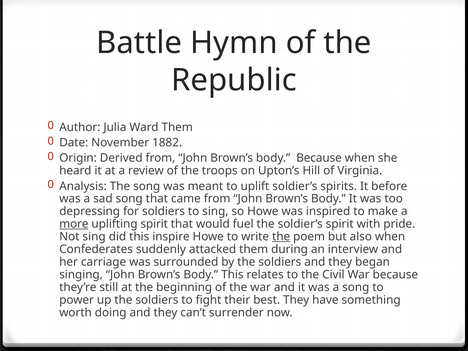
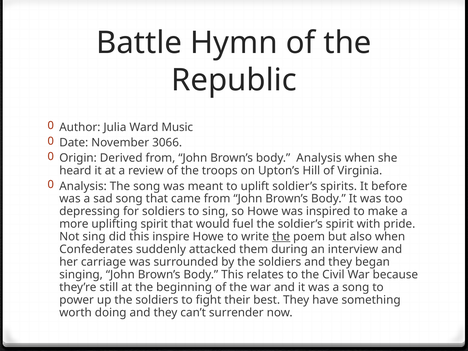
Ward Them: Them -> Music (177, 127)
1882: 1882 -> 3066 (167, 143)
body Because: Because -> Analysis (319, 158)
more underline: present -> none (74, 224)
